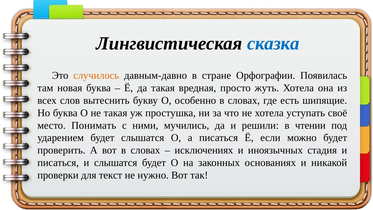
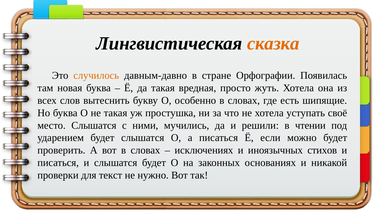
сказка colour: blue -> orange (273, 44)
место Понимать: Понимать -> Слышатся (94, 125)
стадия: стадия -> стихов (322, 150)
